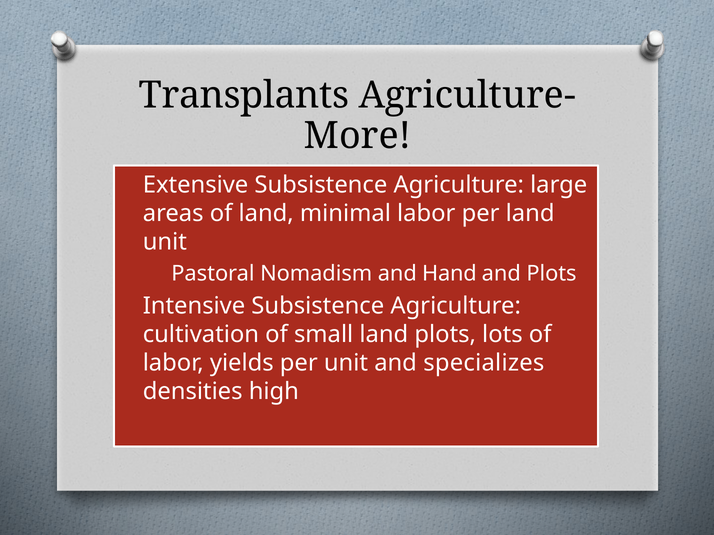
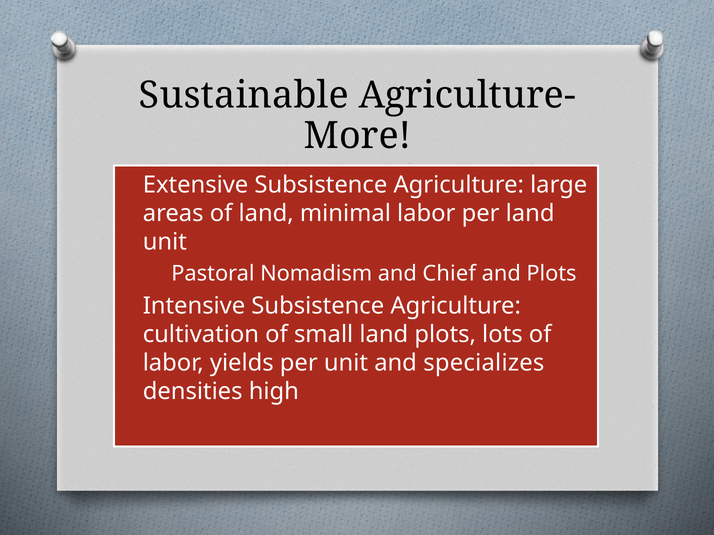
Transplants: Transplants -> Sustainable (244, 95)
Hand: Hand -> Chief (449, 274)
